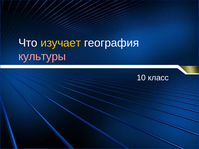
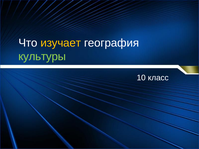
культуры colour: pink -> light green (42, 57)
